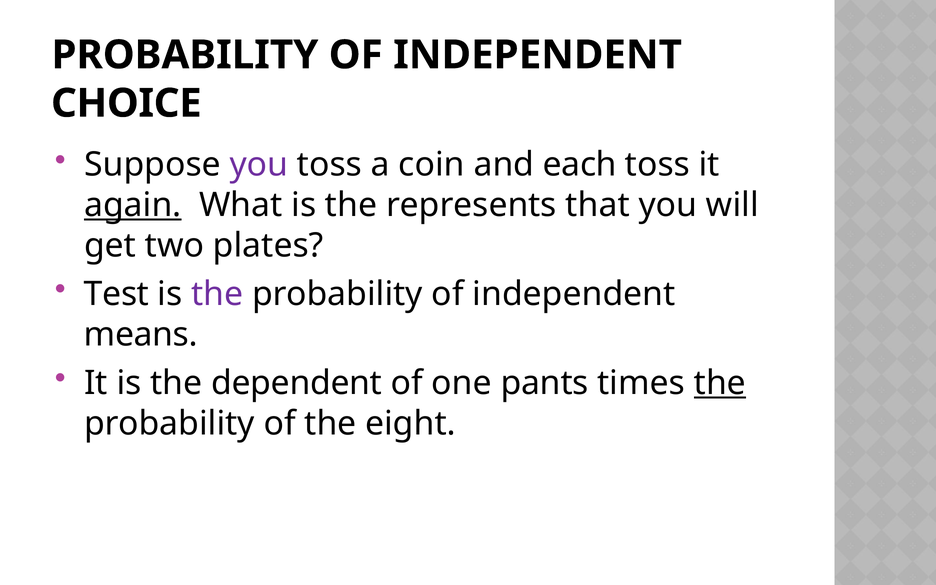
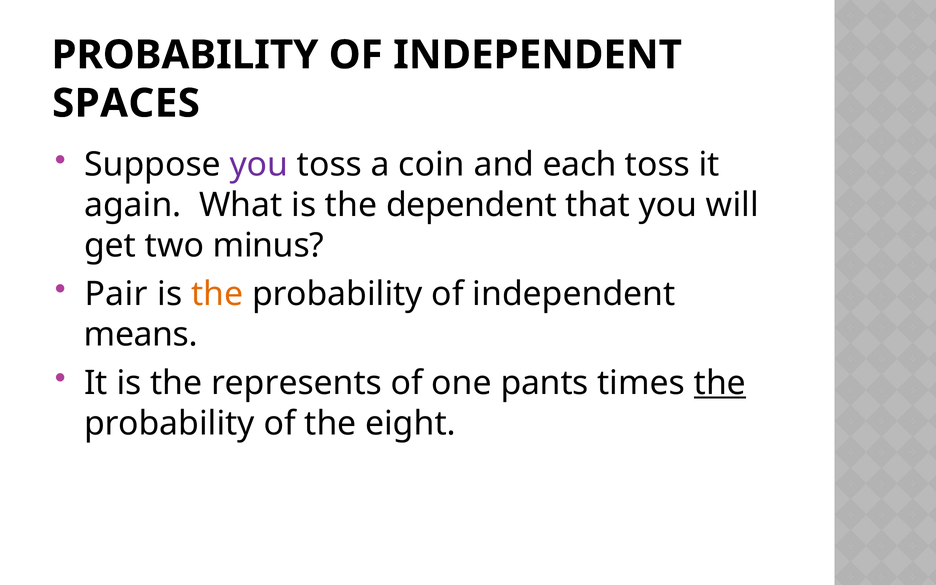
CHOICE: CHOICE -> SPACES (126, 103)
again underline: present -> none (133, 205)
represents: represents -> dependent (471, 205)
plates: plates -> minus (268, 246)
Test: Test -> Pair (116, 294)
the colour: purple -> orange (217, 294)
dependent: dependent -> represents (296, 383)
